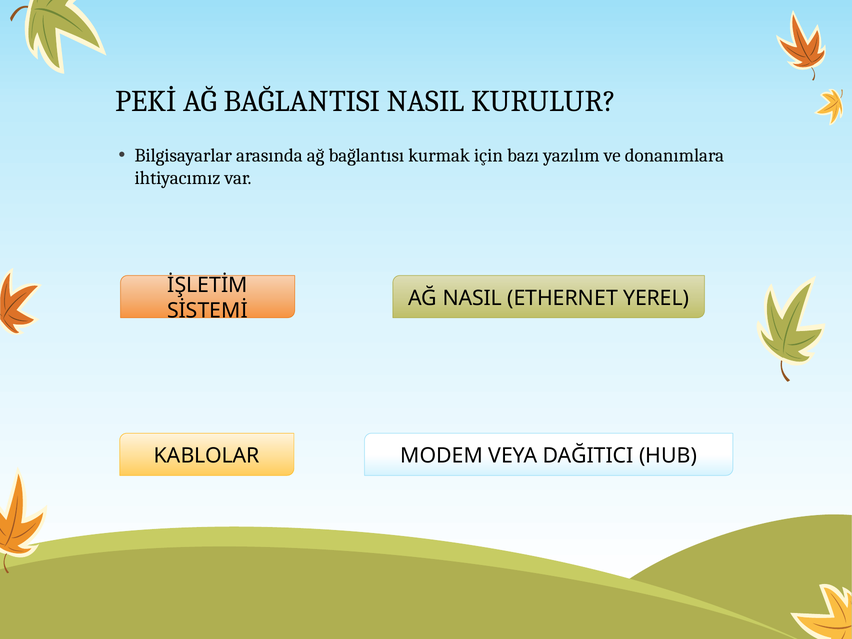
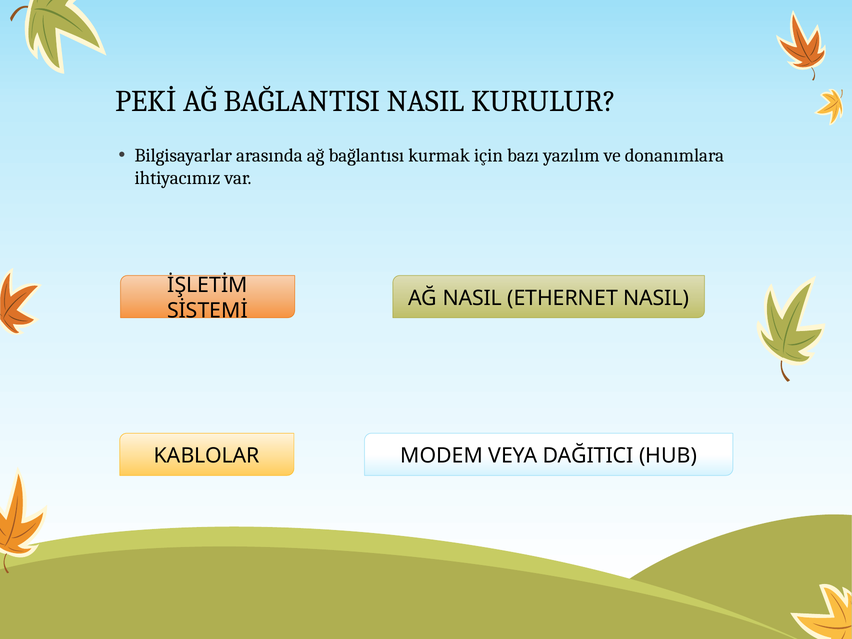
ETHERNET YEREL: YEREL -> NASIL (656, 298)
